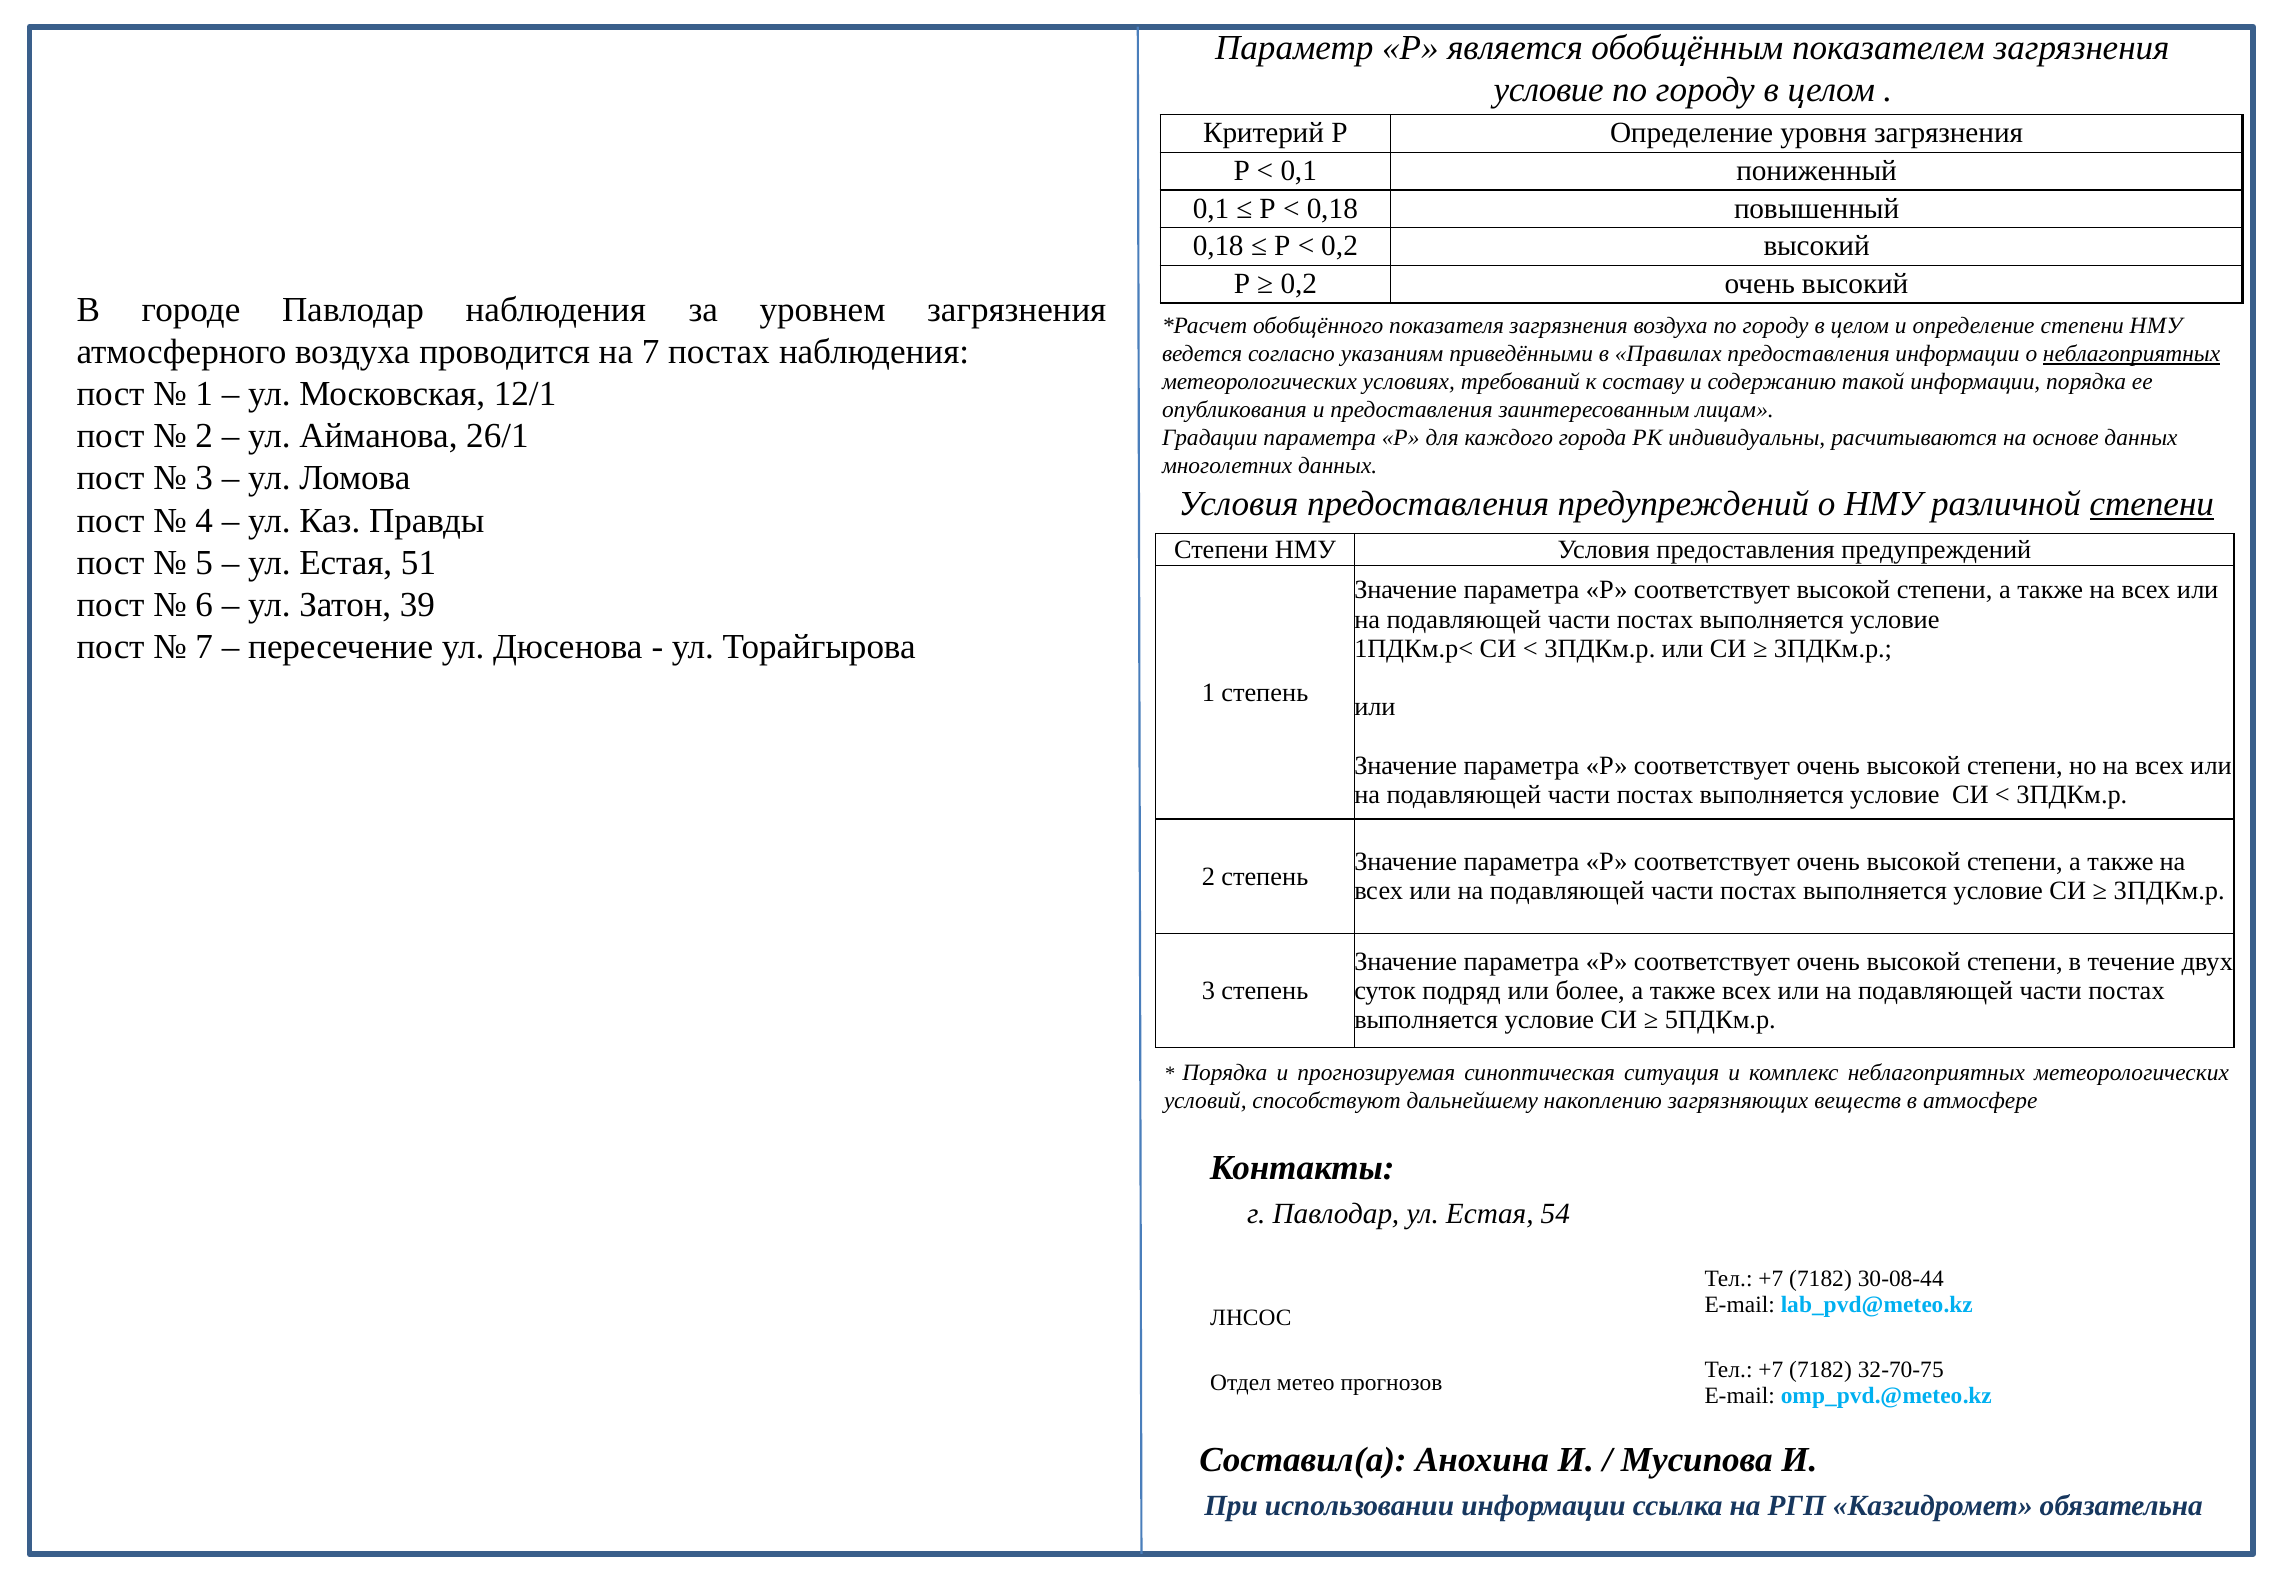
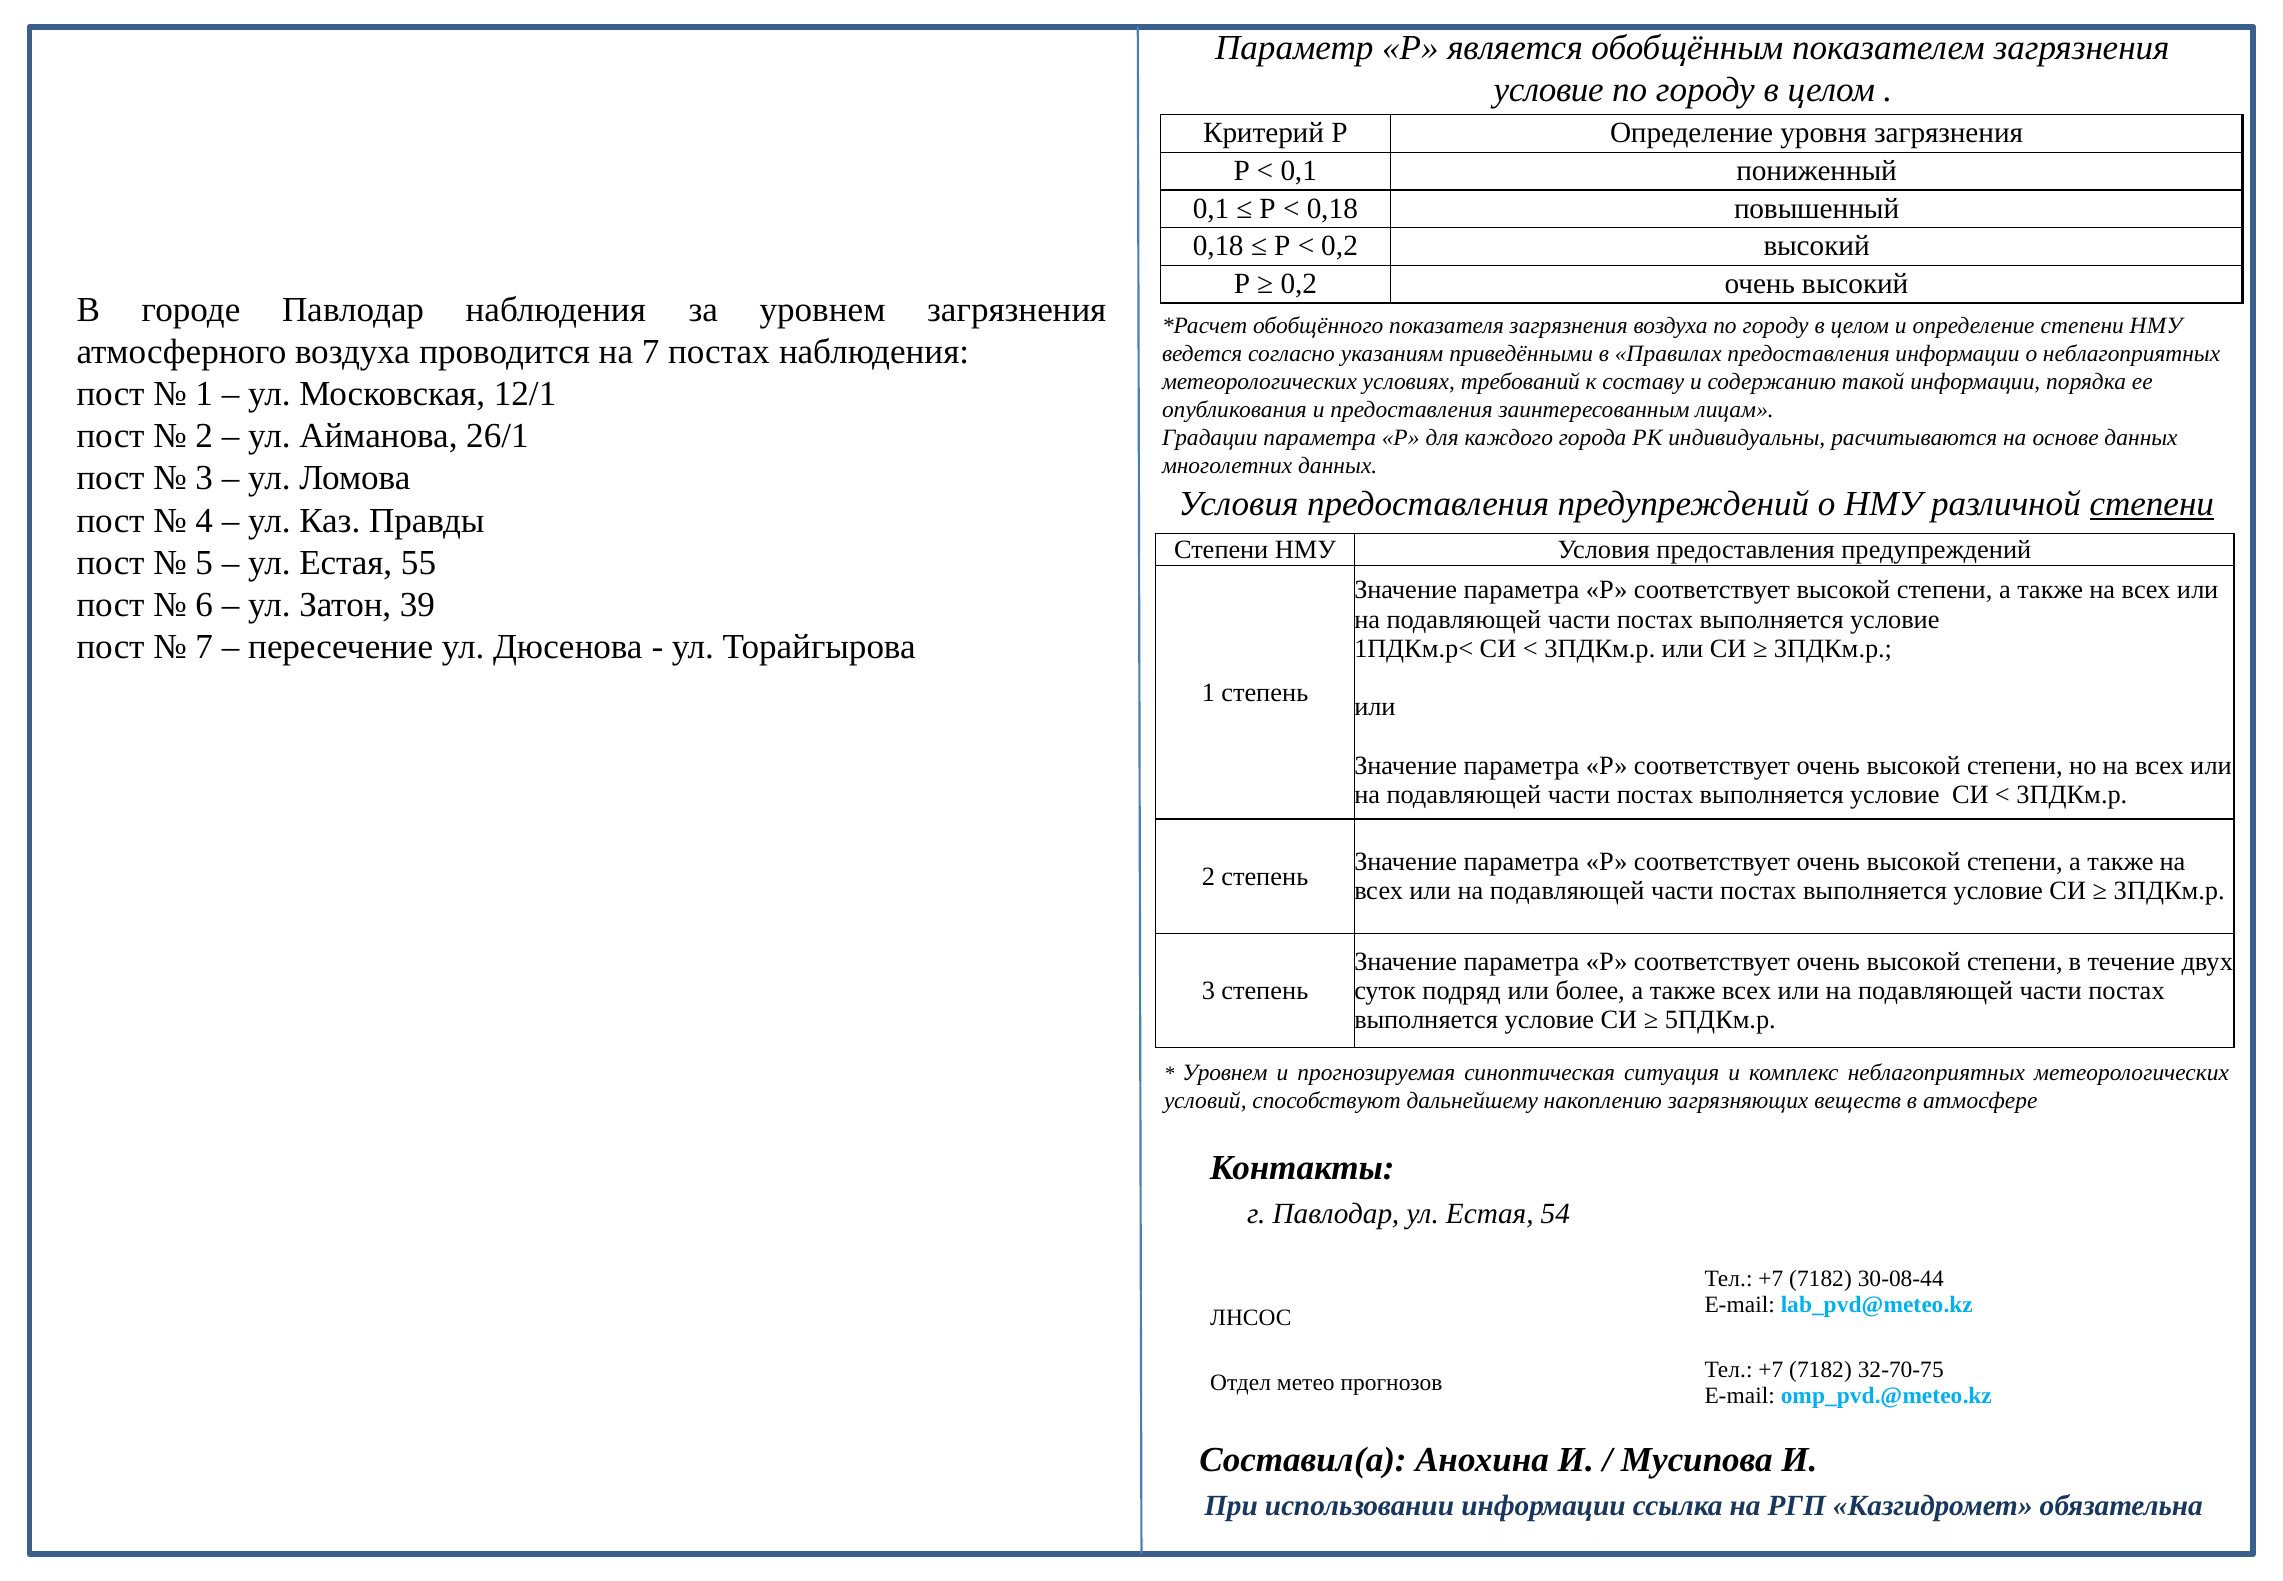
неблагоприятных underline: present -> none (2132, 354)
51: 51 -> 55 (419, 562)
Порядка: Порядка -> Уровнем (1225, 1073)
